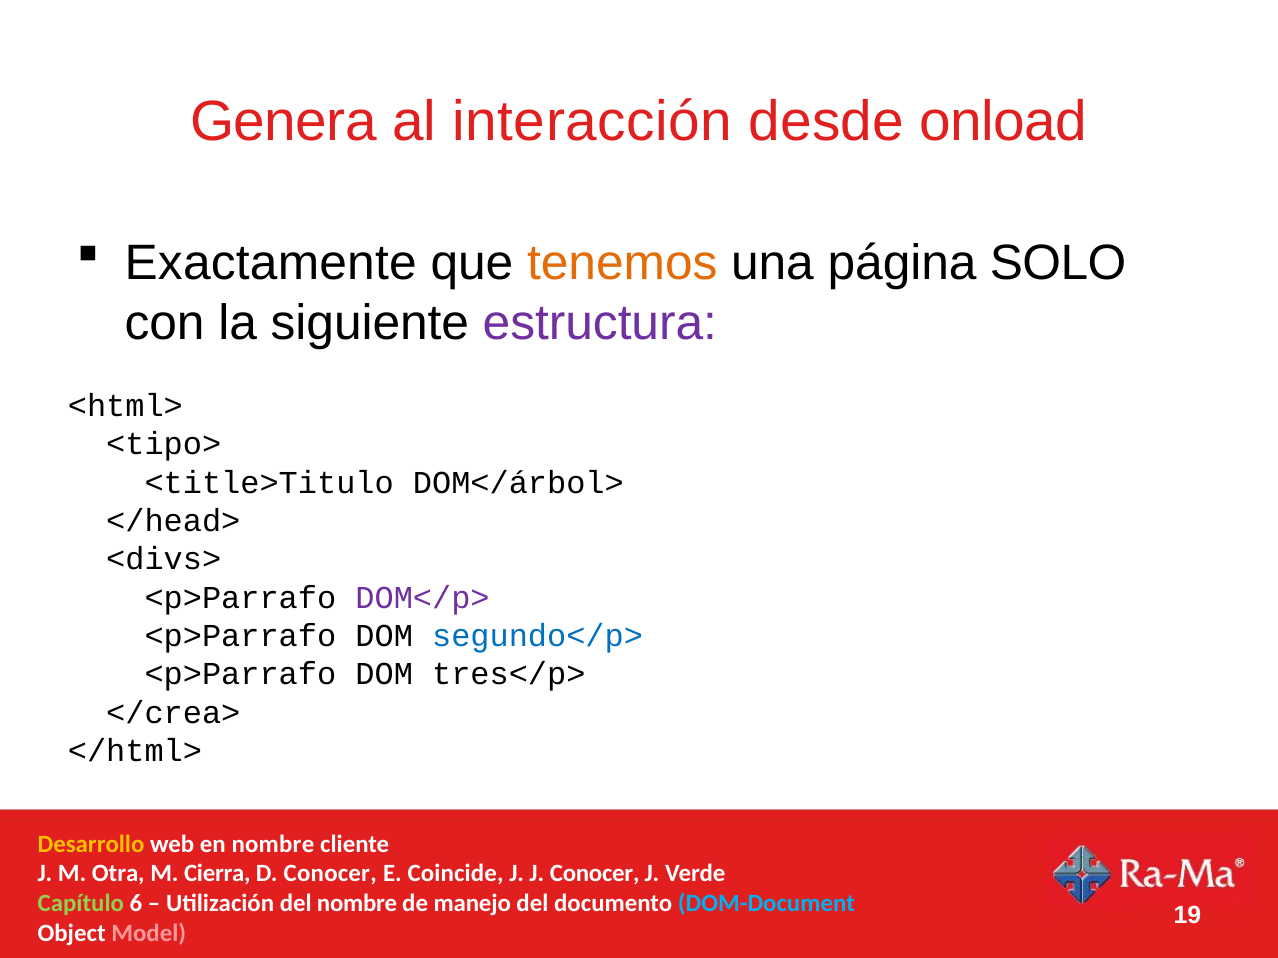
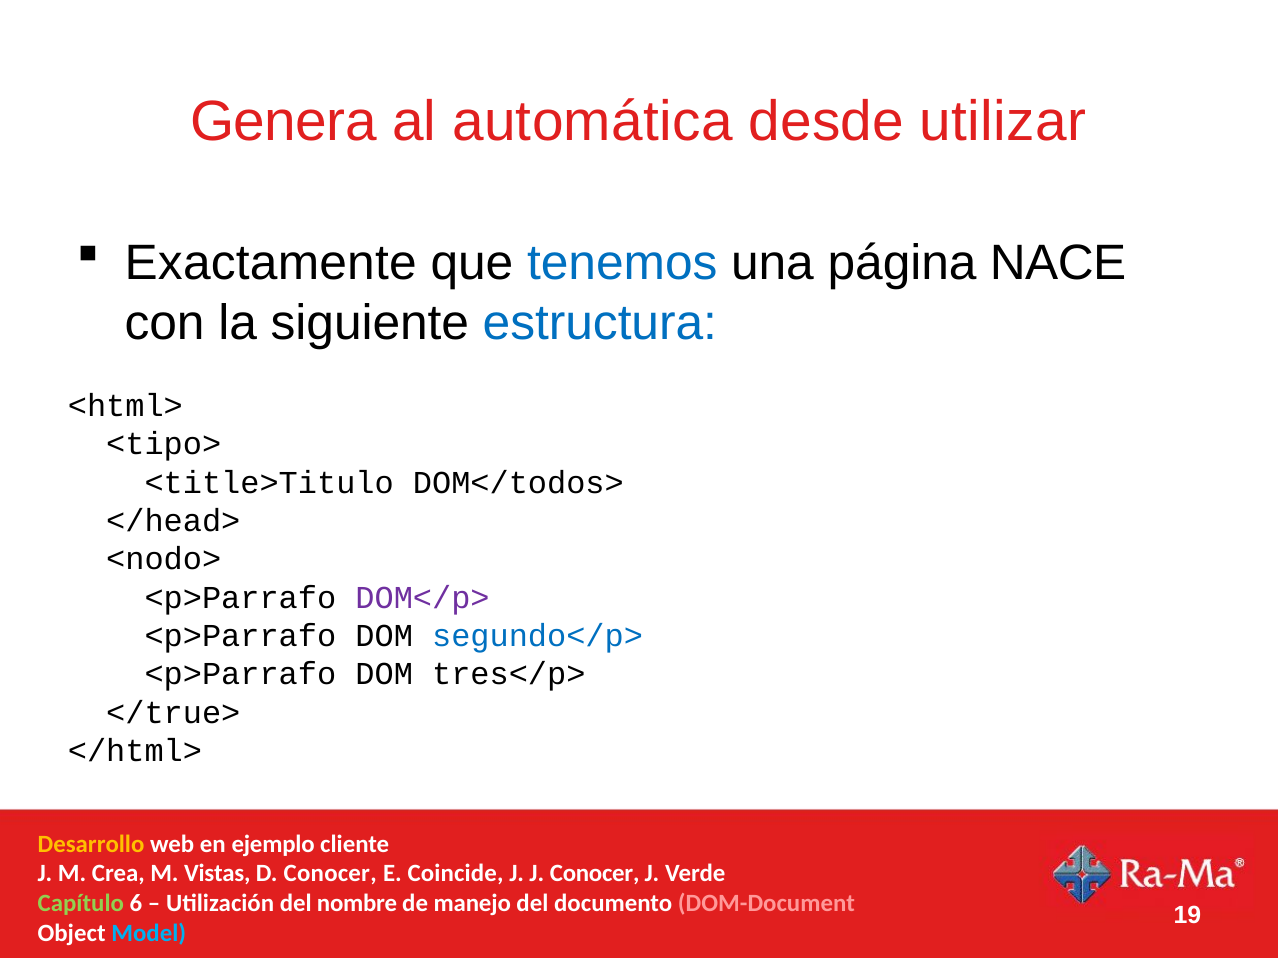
interacción: interacción -> automática (592, 122)
onload: onload -> utilizar (1003, 122)
tenemos colour: orange -> blue (622, 263)
SOLO: SOLO -> NACE (1058, 263)
estructura colour: purple -> blue (600, 323)
DOM</árbol>: DOM</árbol> -> DOM</todos> (518, 483)
<divs>: <divs> -> <nodo> (164, 560)
</crea>: </crea> -> </true> (173, 713)
en nombre: nombre -> ejemplo (273, 844)
Otra: Otra -> Crea (118, 874)
Cierra: Cierra -> Vistas (217, 874)
DOM-Document colour: light blue -> pink (766, 904)
Model colour: pink -> light blue (149, 934)
